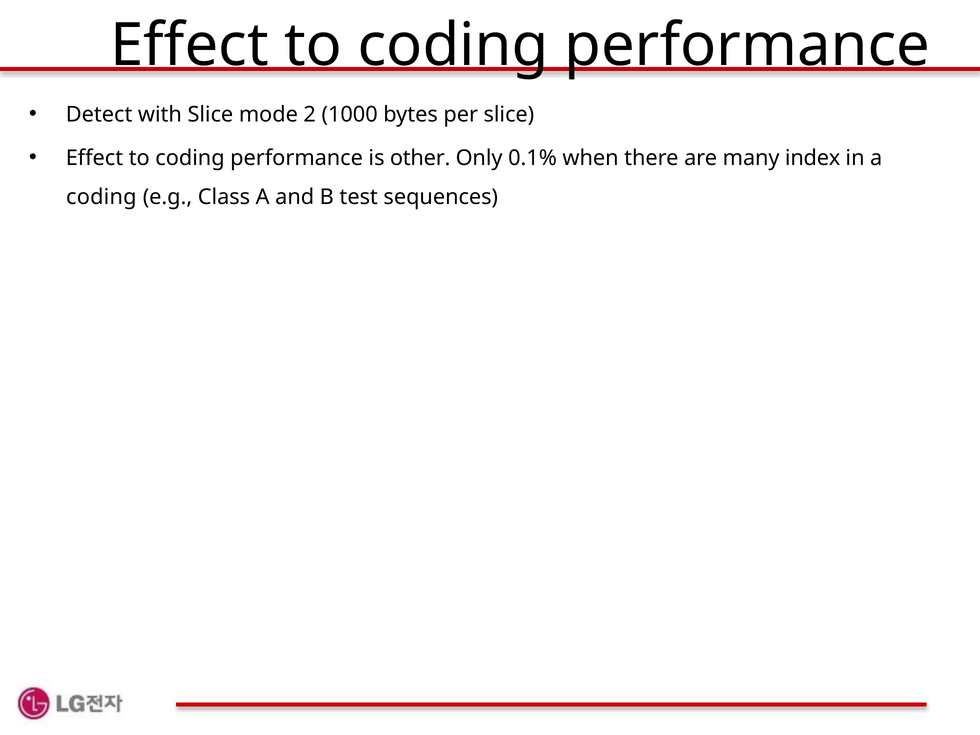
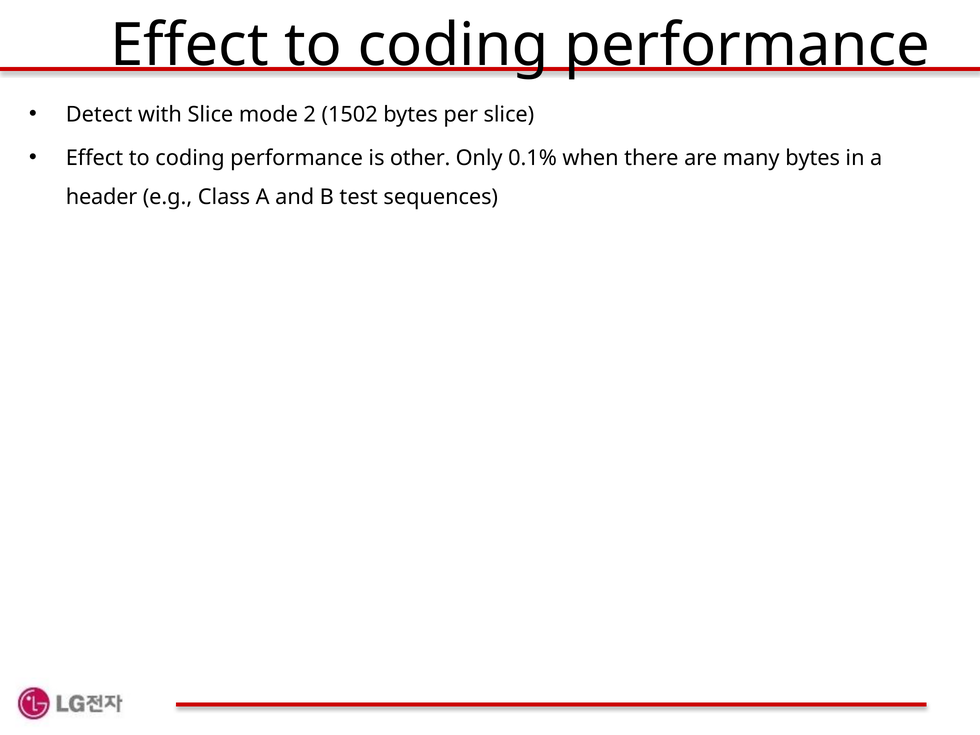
1000: 1000 -> 1502 (350, 114)
many index: index -> bytes (813, 158)
coding: coding -> header (102, 197)
